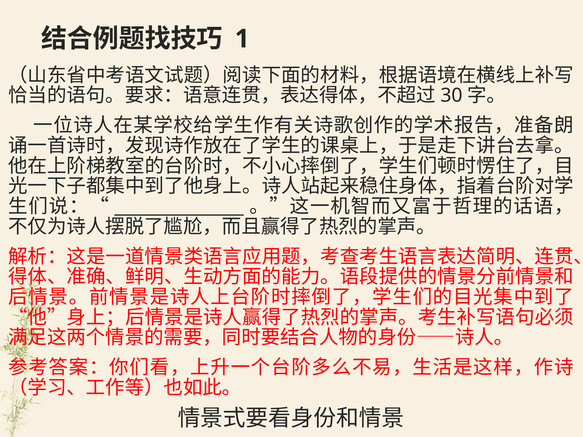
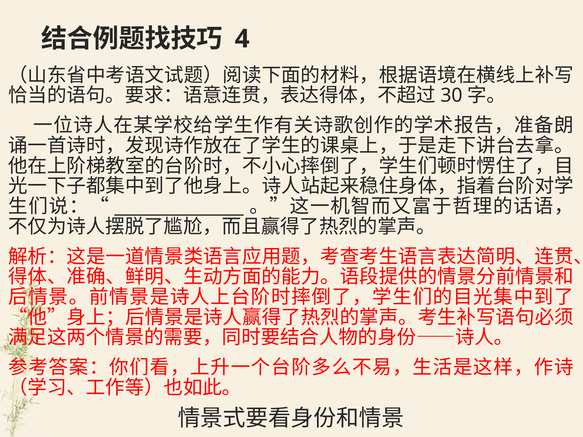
1: 1 -> 4 (242, 39)
